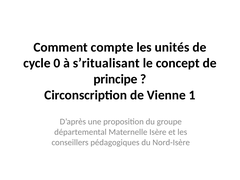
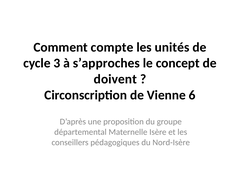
0: 0 -> 3 (57, 63)
s’ritualisant: s’ritualisant -> s’approches (106, 63)
principe: principe -> doivent (115, 79)
1: 1 -> 6 (192, 95)
